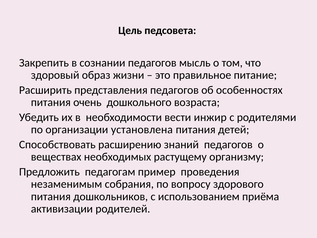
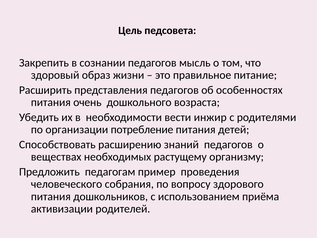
установлена: установлена -> потребление (142, 130)
незаменимым: незаменимым -> человеческого (67, 184)
